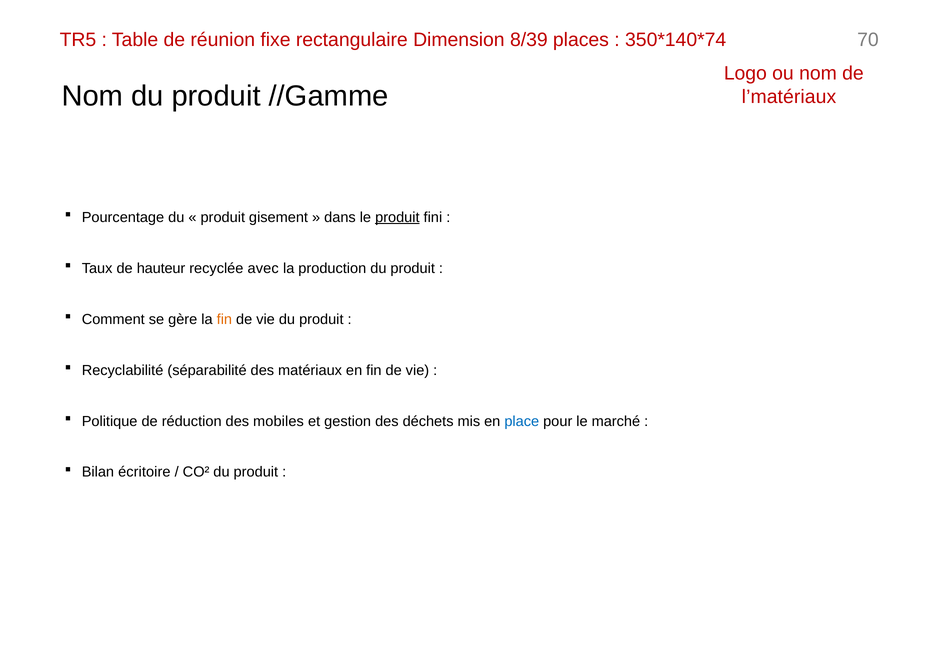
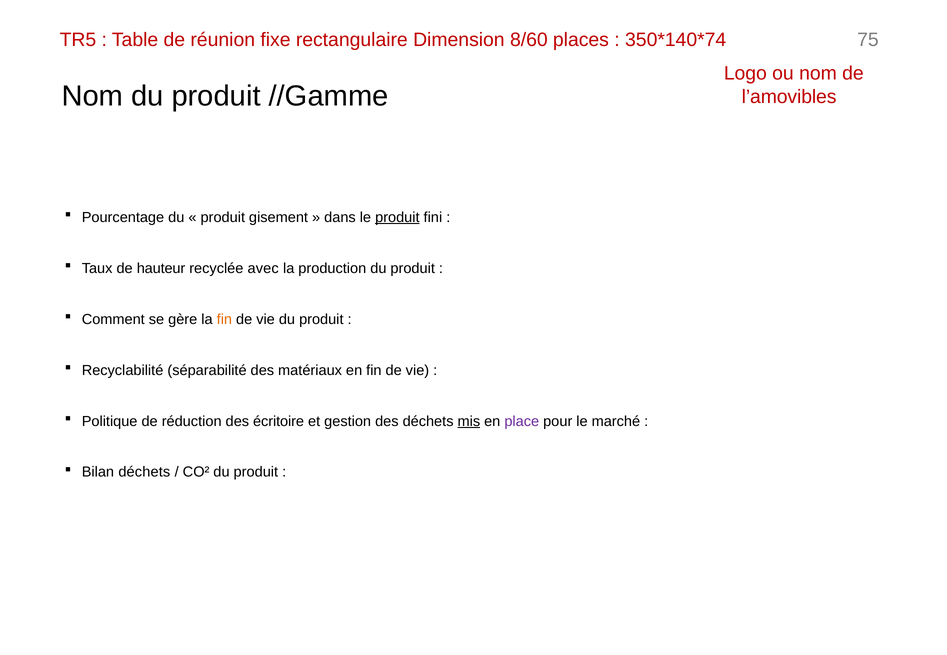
8/39: 8/39 -> 8/60 (529, 40)
70: 70 -> 75 (868, 40)
l’matériaux: l’matériaux -> l’amovibles (789, 97)
mobiles: mobiles -> écritoire (279, 422)
mis underline: none -> present (469, 422)
place colour: blue -> purple (522, 422)
Bilan écritoire: écritoire -> déchets (144, 473)
